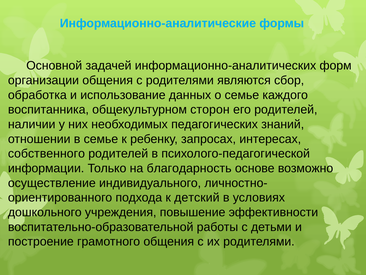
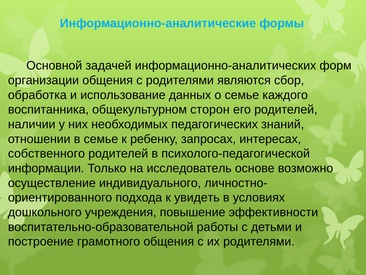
благодарность: благодарность -> исследователь (189, 168)
детский: детский -> увидеть (197, 197)
